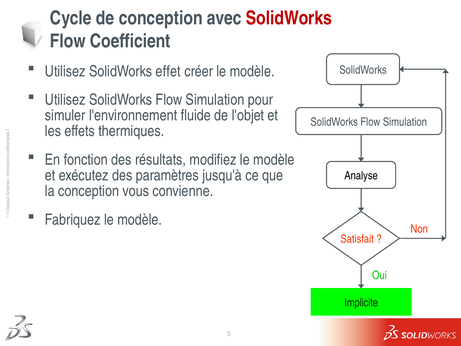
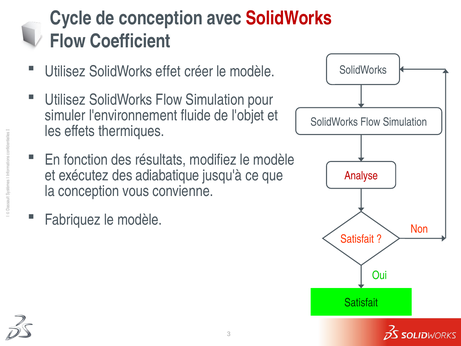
paramètres: paramètres -> adiabatique (167, 175)
Analyse colour: black -> red (361, 176)
Implicite: Implicite -> Satisfait (361, 302)
